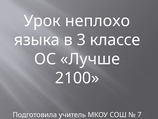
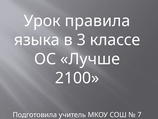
неплохо: неплохо -> правила (98, 21)
